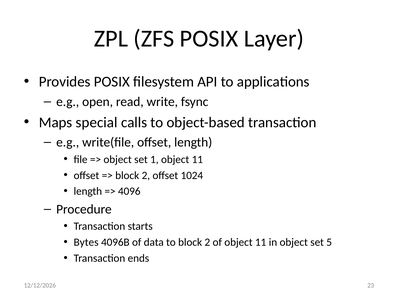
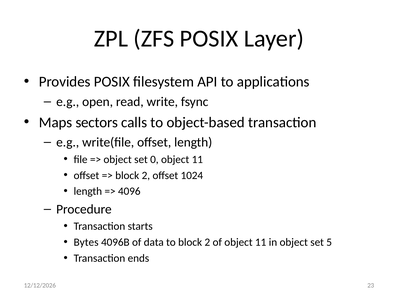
special: special -> sectors (97, 122)
1: 1 -> 0 (154, 159)
